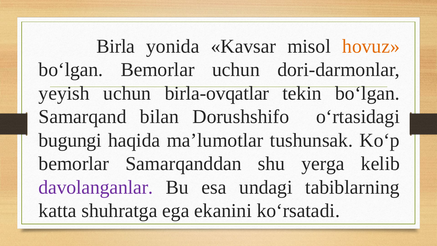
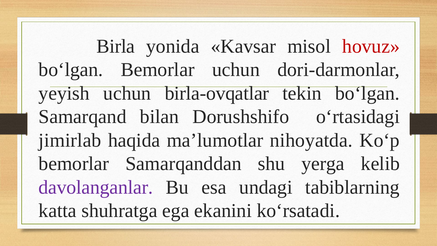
hovuz colour: orange -> red (371, 46)
bugungi: bugungi -> jimirlab (70, 140)
tushunsak: tushunsak -> nihoyatda (311, 140)
